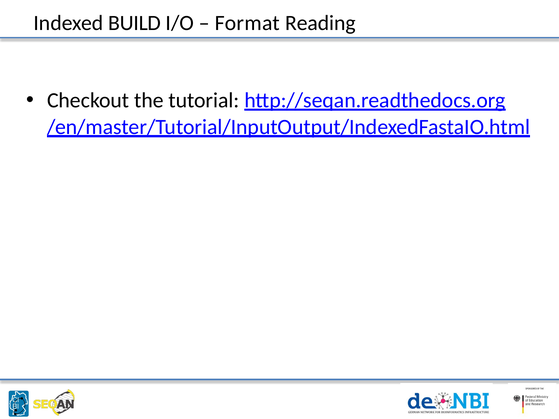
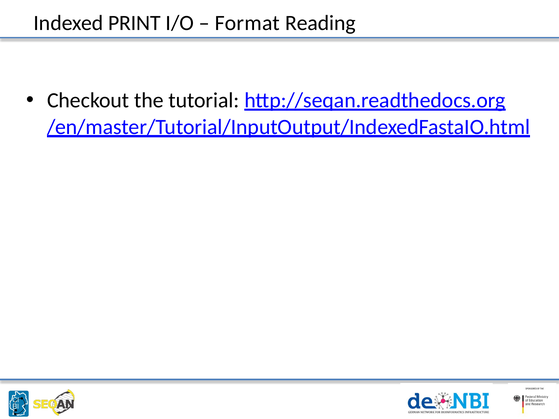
BUILD: BUILD -> PRINT (134, 23)
